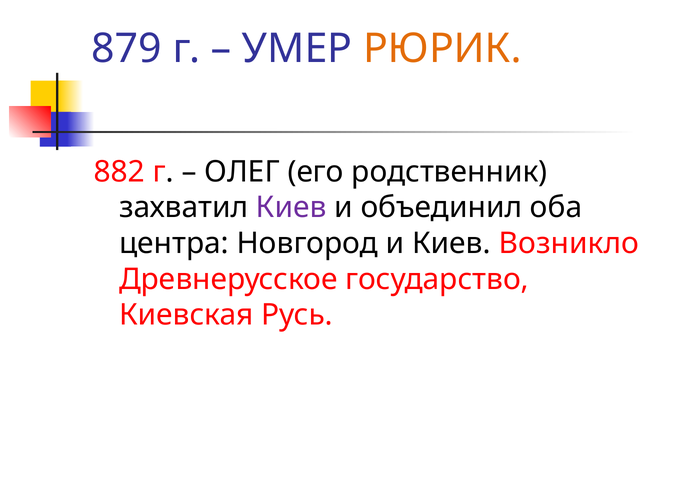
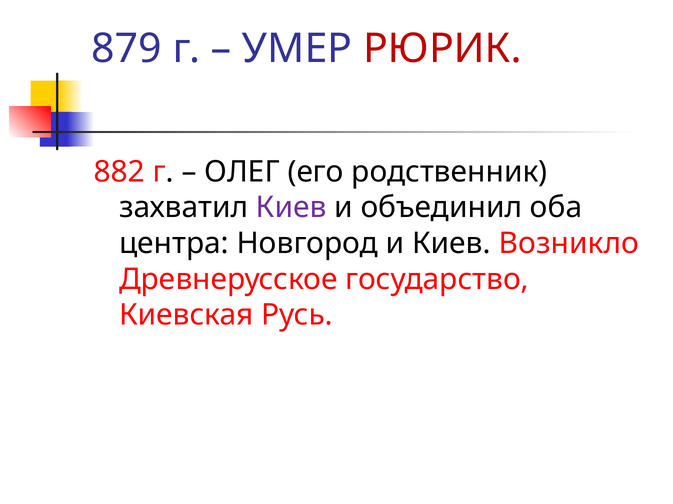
РЮРИК colour: orange -> red (442, 49)
